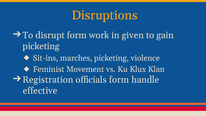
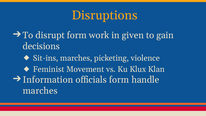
picketing: picketing -> decisions (41, 46)
Registration: Registration -> Information (48, 80)
effective: effective -> marches (40, 91)
